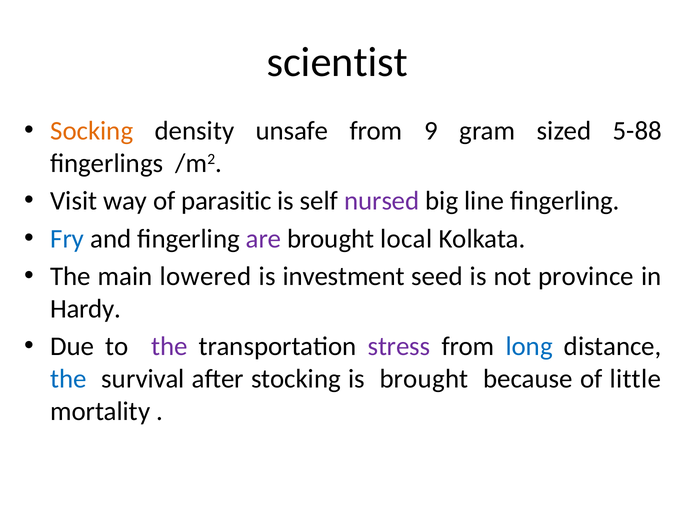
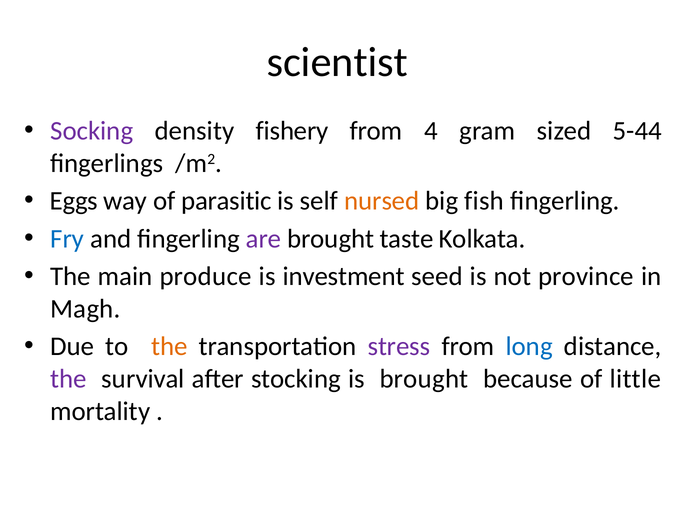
Socking colour: orange -> purple (92, 131)
unsafe: unsafe -> fishery (292, 131)
9: 9 -> 4 (431, 131)
5-88: 5-88 -> 5-44 (637, 131)
Visit: Visit -> Eggs (74, 201)
nursed colour: purple -> orange (382, 201)
line: line -> fish (484, 201)
local: local -> taste (407, 239)
lowered: lowered -> produce (206, 276)
Hardy: Hardy -> Magh (85, 309)
the colour: purple -> orange (169, 347)
the colour: blue -> purple (68, 379)
